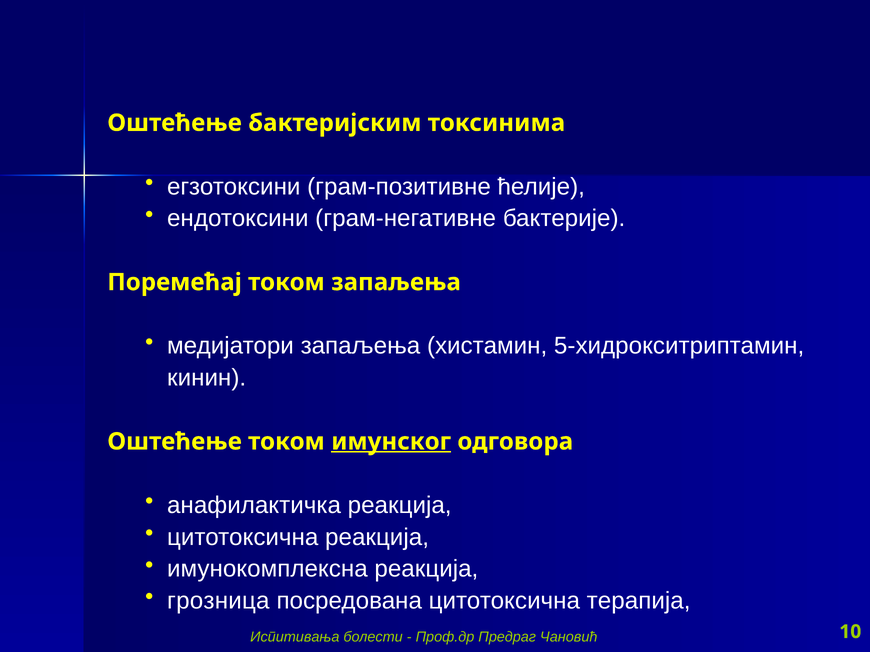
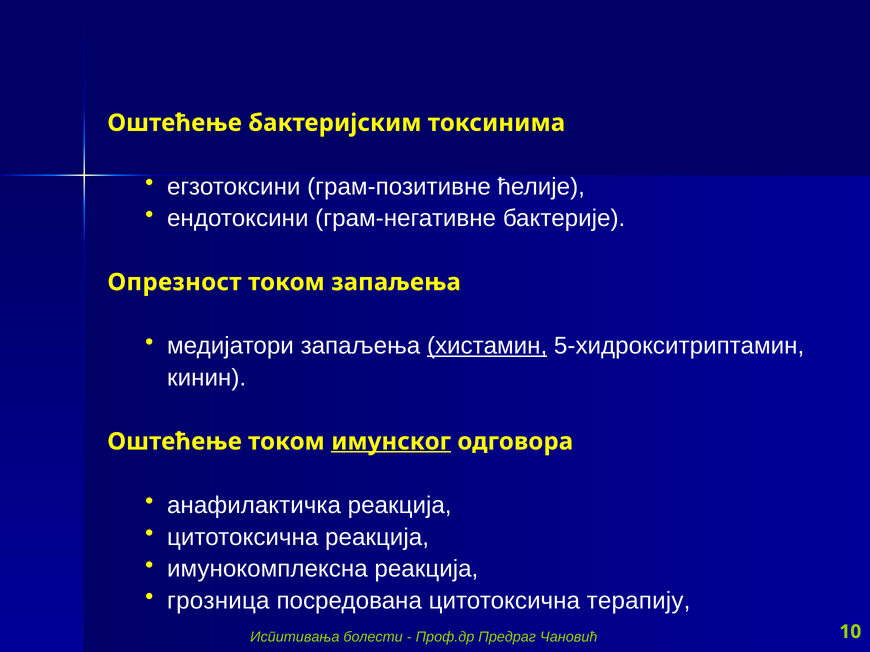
Поремећај: Поремећај -> Опрезност (174, 282)
хистамин underline: none -> present (487, 346)
терапија: терапија -> терапију (639, 601)
